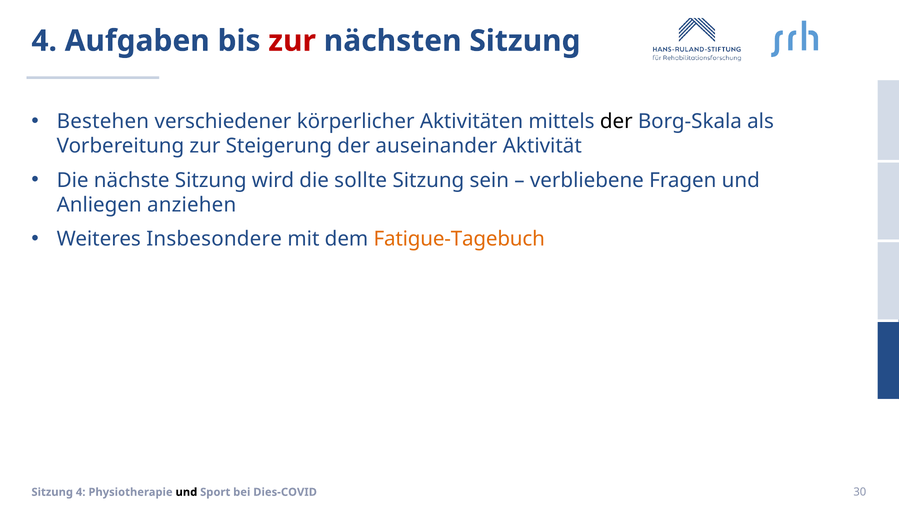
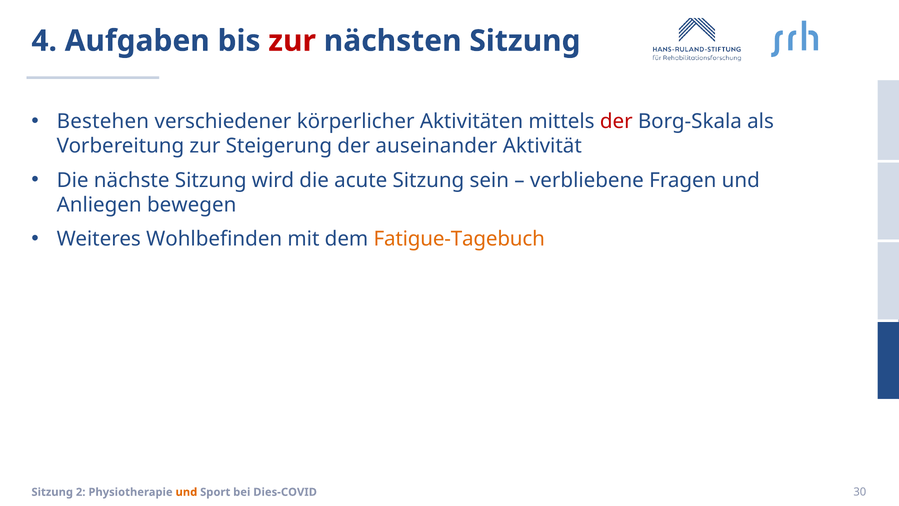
der colour: black -> red (616, 121)
sollte: sollte -> acute (361, 180)
anziehen: anziehen -> bewegen (192, 205)
Insbesondere: Insbesondere -> Wohlbefinden (214, 239)
Sitzung 4: 4 -> 2 (81, 492)
und colour: black -> orange (186, 492)
